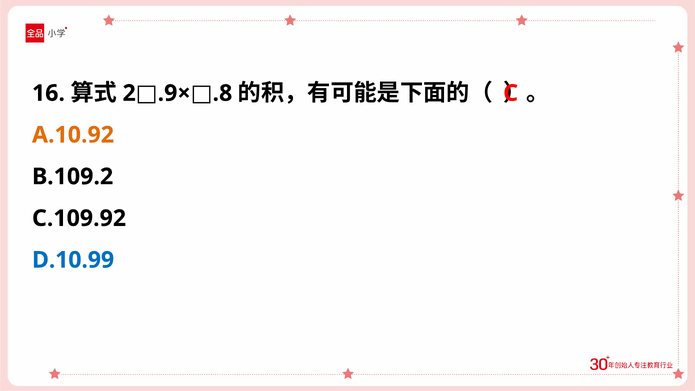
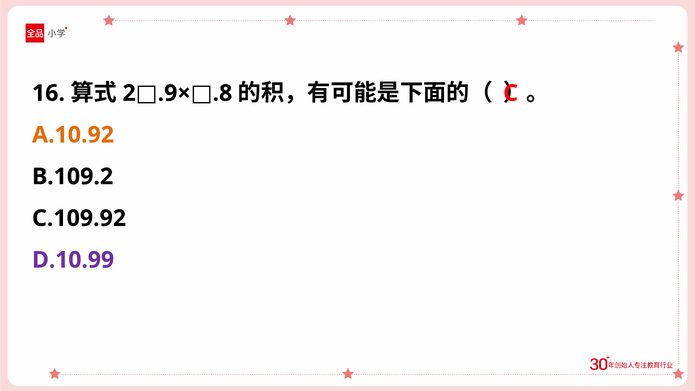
D.10.99 colour: blue -> purple (73, 260)
